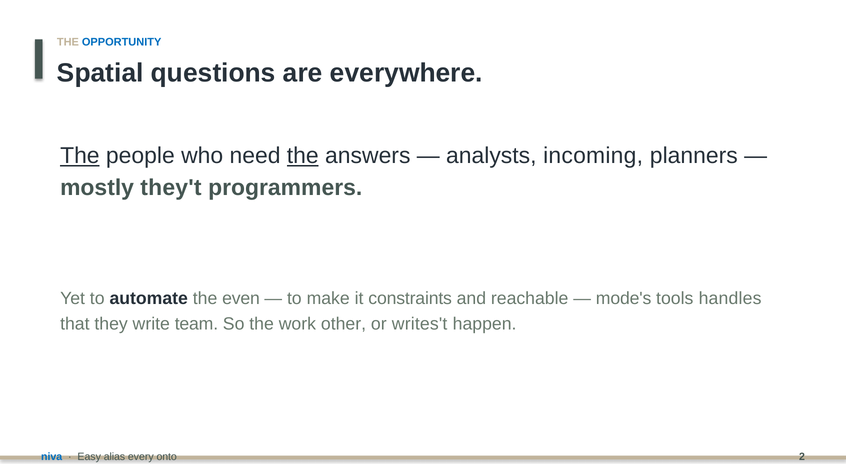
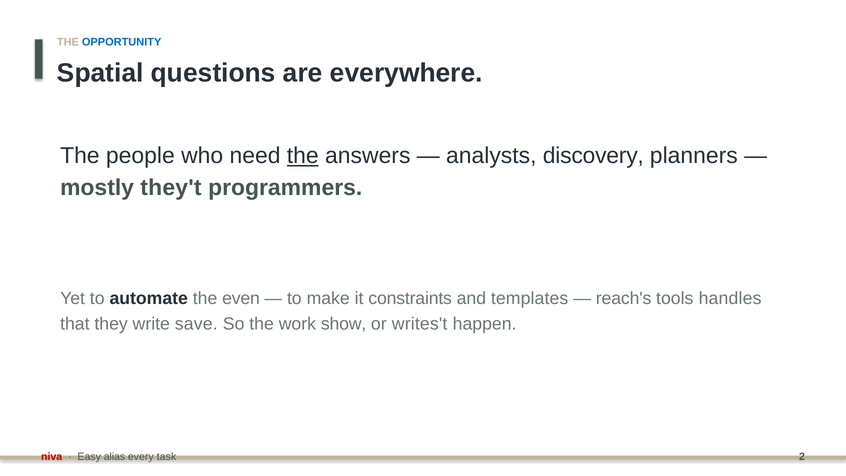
The underline: present -> none (80, 156)
incoming: incoming -> discovery (593, 156)
reachable: reachable -> templates (530, 298)
mode's: mode's -> reach's (624, 298)
team: team -> save (196, 324)
other: other -> show (344, 324)
niva colour: blue -> red (52, 457)
onto: onto -> task (167, 457)
